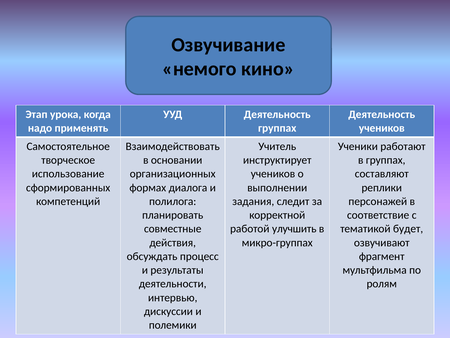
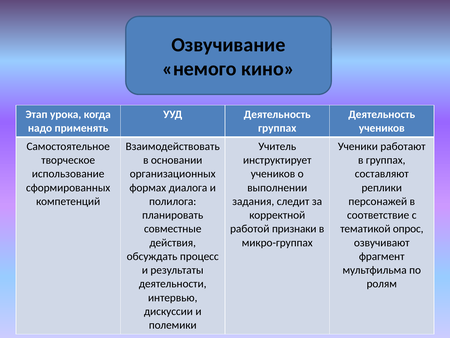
улучшить: улучшить -> признаки (294, 229)
будет: будет -> опрос (408, 229)
